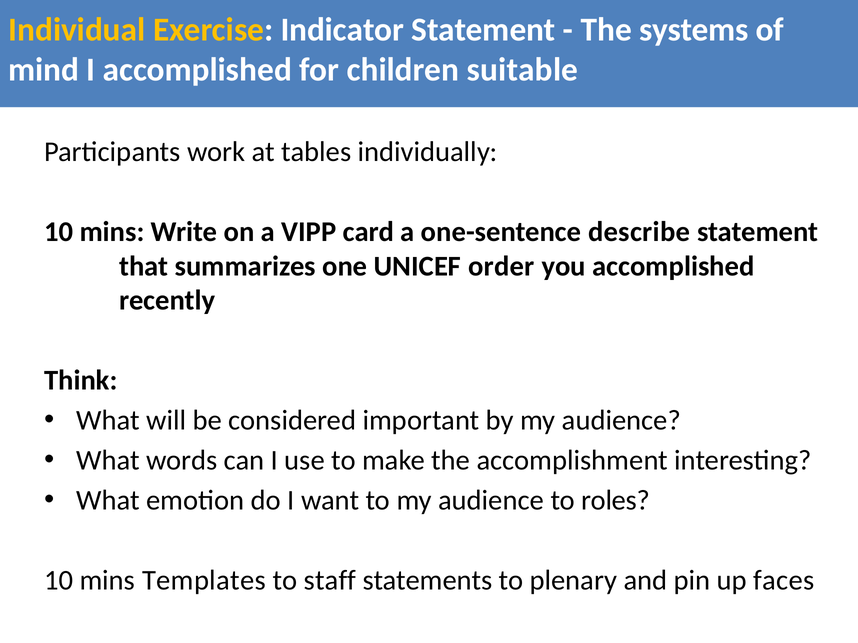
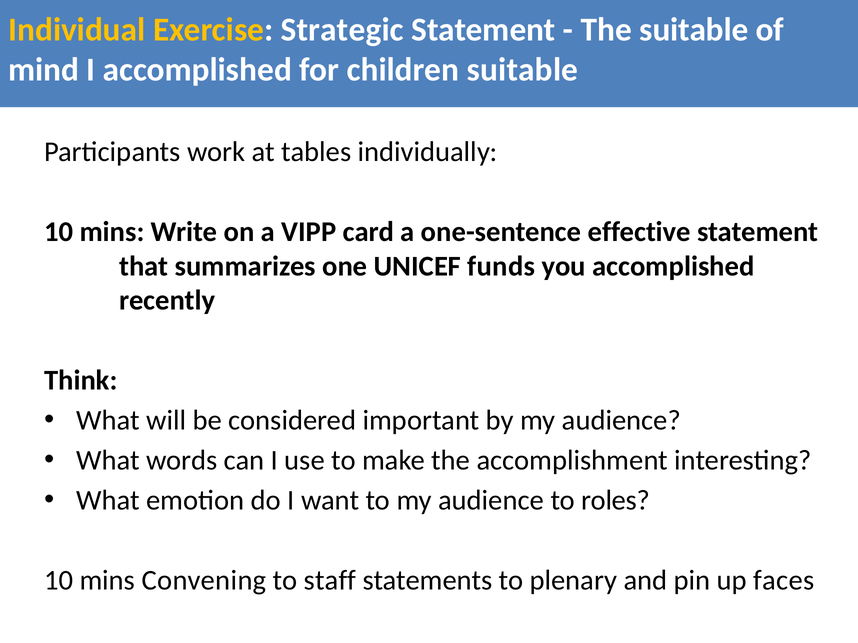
Indicator: Indicator -> Strategic (342, 30)
The systems: systems -> suitable (694, 30)
describe: describe -> effective (639, 232)
order: order -> funds (501, 266)
Templates: Templates -> Convening (204, 581)
